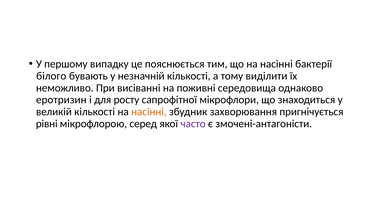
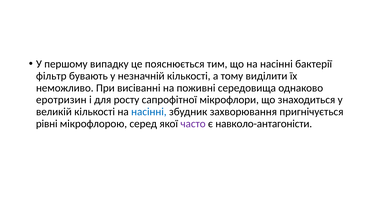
білого: білого -> фільтр (51, 76)
насінні colour: orange -> blue (149, 112)
змочені-антагоністи: змочені-антагоністи -> навколо-антагоністи (264, 124)
